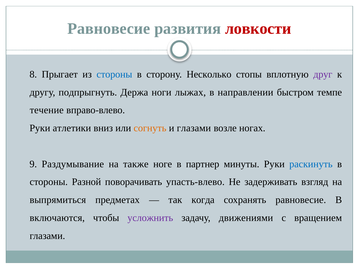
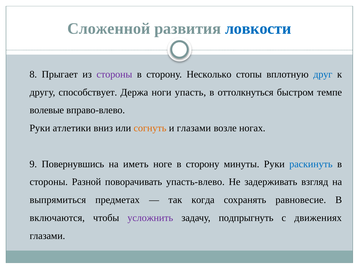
Равновесие: Равновесие -> Сложенной (109, 29)
ловкости colour: red -> blue (258, 29)
стороны colour: blue -> purple (114, 74)
друг colour: purple -> blue (323, 74)
подпрыгнуть: подпрыгнуть -> способствует (88, 92)
лыжах: лыжах -> упасть (190, 92)
направлении: направлении -> оттолкнуться (246, 92)
течение: течение -> волевые (47, 110)
Раздумывание: Раздумывание -> Повернувшись (73, 164)
также: также -> иметь (136, 164)
ноге в партнер: партнер -> сторону (203, 164)
движениями: движениями -> подпрыгнуть (246, 218)
вращением: вращением -> движениях (318, 218)
